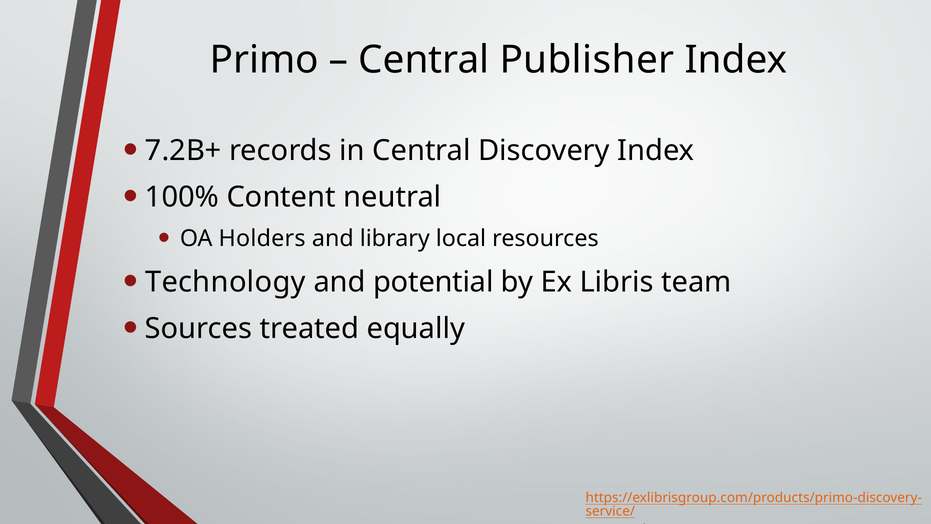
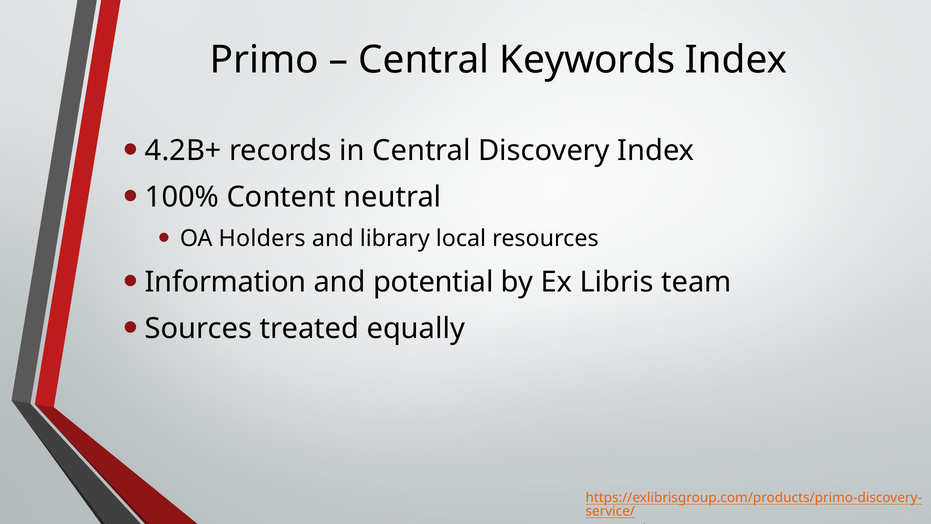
Publisher: Publisher -> Keywords (587, 60)
7.2B+: 7.2B+ -> 4.2B+ (183, 150)
Technology: Technology -> Information (226, 282)
